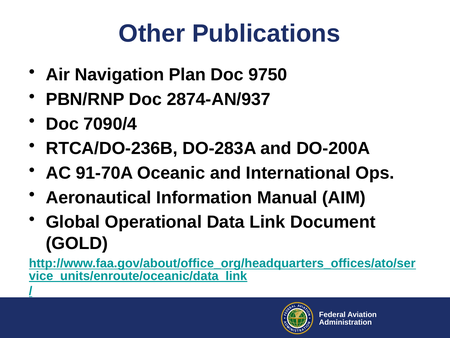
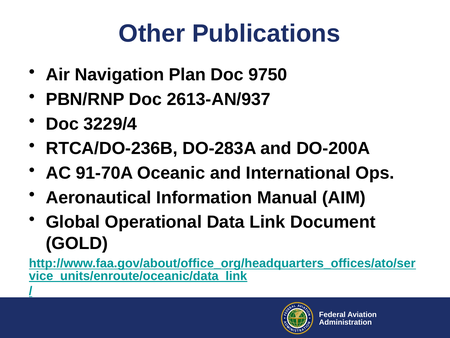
2874-AN/937: 2874-AN/937 -> 2613-AN/937 (219, 99)
7090/4: 7090/4 -> 3229/4 (110, 124)
